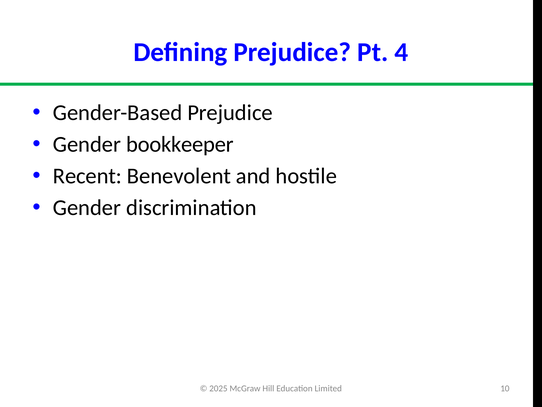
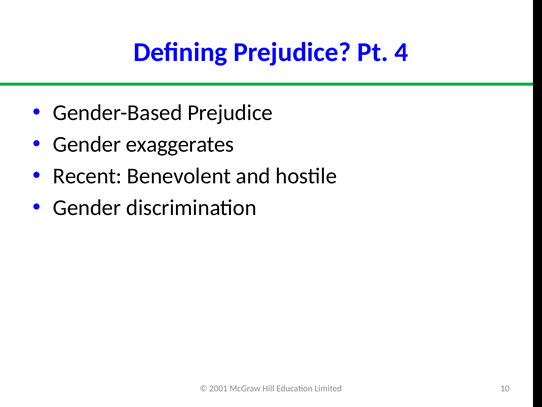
bookkeeper: bookkeeper -> exaggerates (180, 144)
2025: 2025 -> 2001 (218, 388)
